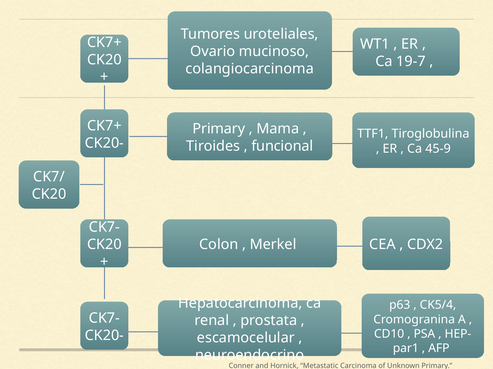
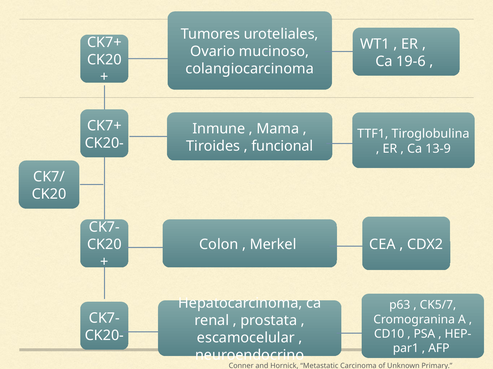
19-7: 19-7 -> 19-6 (411, 61)
Primary: Primary -> Inmune (219, 129)
45-9: 45-9 -> 13-9 (438, 149)
CK5/4: CK5/4 -> CK5/7 (438, 306)
